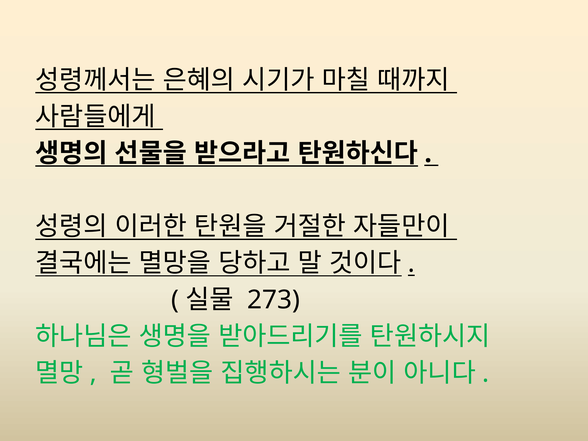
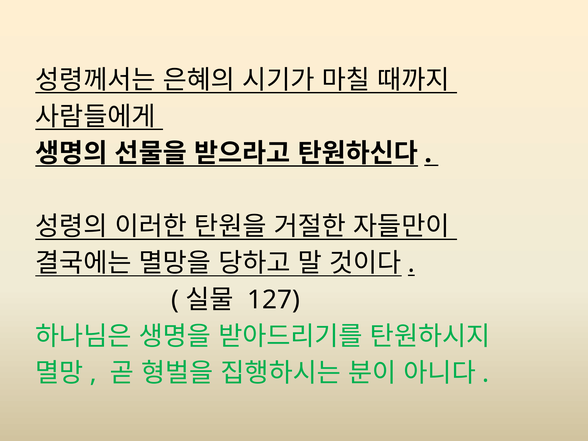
273: 273 -> 127 (274, 300)
